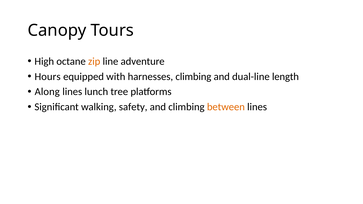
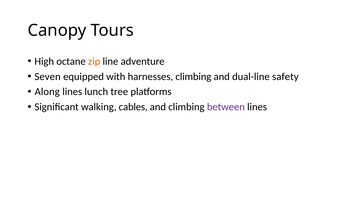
Hours: Hours -> Seven (48, 77)
length: length -> safety (285, 77)
safety: safety -> cables (133, 107)
between colour: orange -> purple (226, 107)
